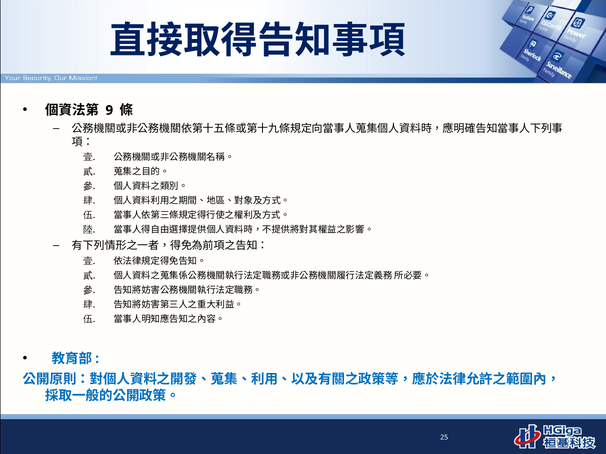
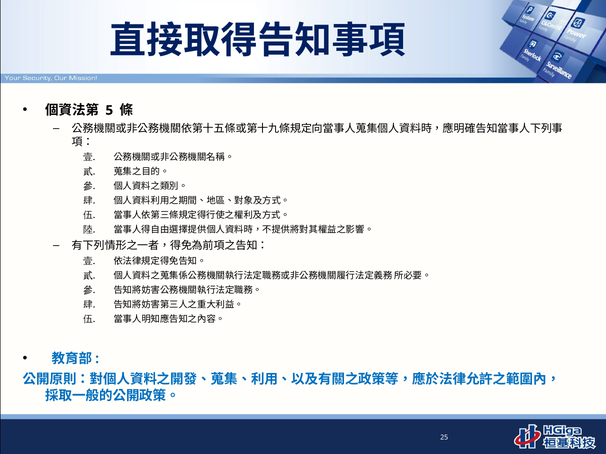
9: 9 -> 5 (109, 110)
